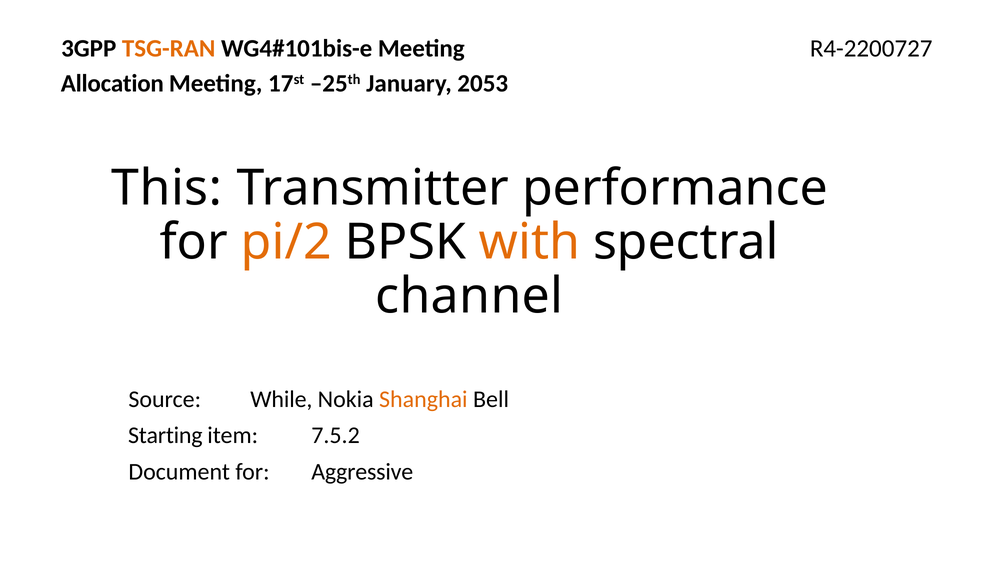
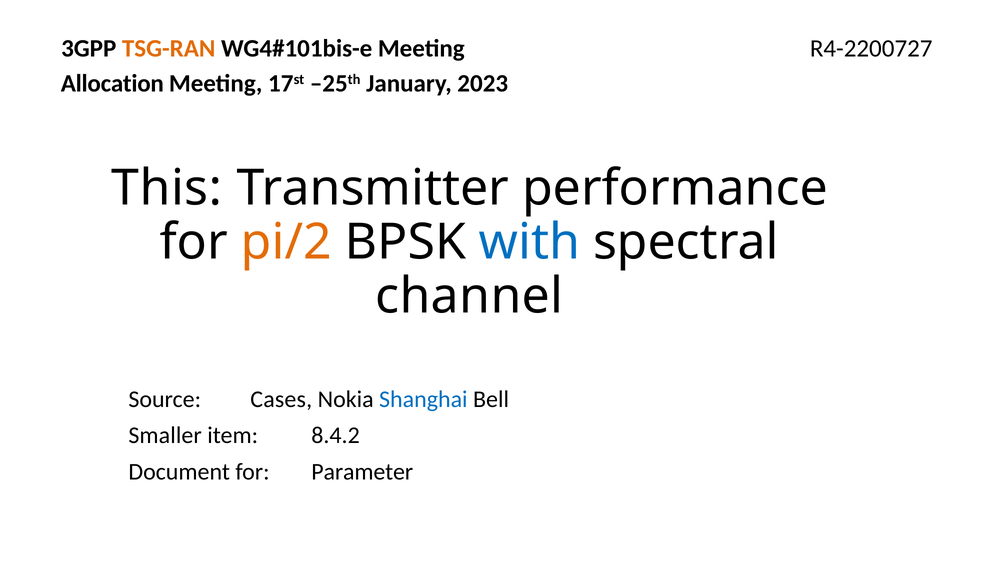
2053: 2053 -> 2023 (483, 84)
with colour: orange -> blue (530, 242)
While: While -> Cases (281, 399)
Shanghai colour: orange -> blue (423, 399)
Starting: Starting -> Smaller (165, 436)
7.5.2: 7.5.2 -> 8.4.2 (336, 436)
Aggressive: Aggressive -> Parameter (362, 472)
